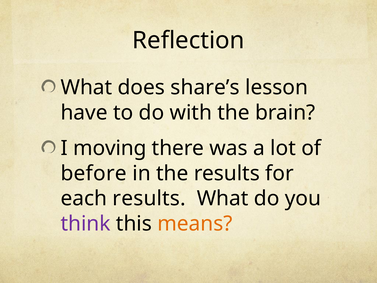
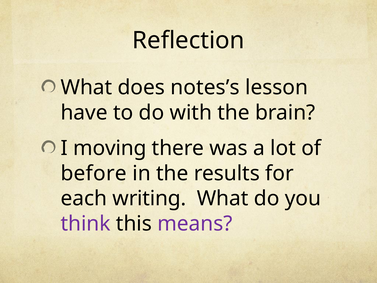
share’s: share’s -> notes’s (205, 87)
each results: results -> writing (149, 198)
means colour: orange -> purple (195, 223)
